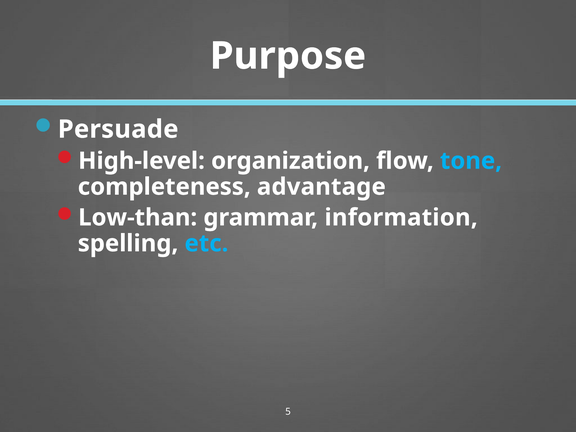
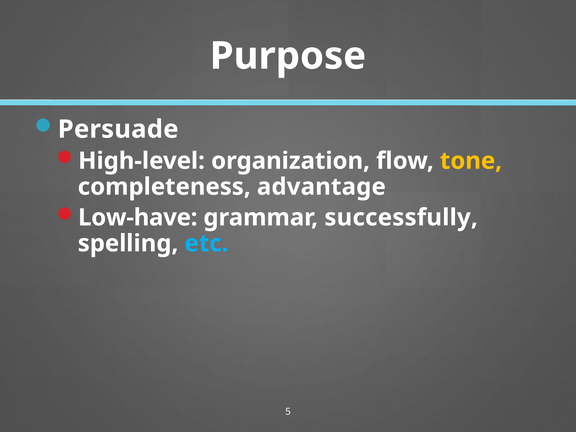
tone colour: light blue -> yellow (471, 161)
Low-than: Low-than -> Low-have (138, 218)
information: information -> successfully (401, 218)
